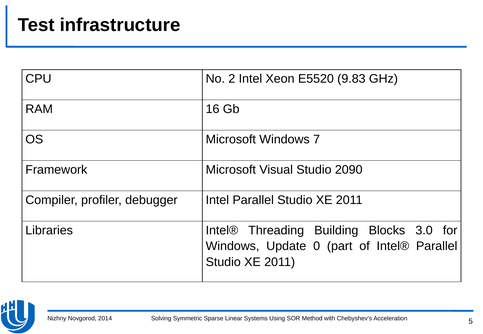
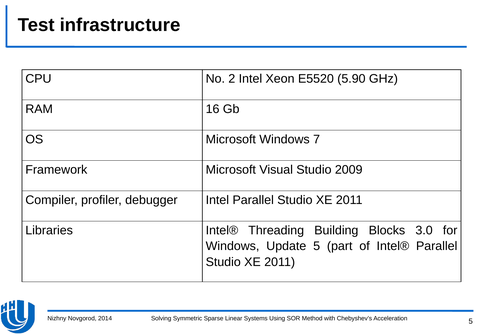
9.83: 9.83 -> 5.90 (351, 79)
2090: 2090 -> 2009 (349, 170)
Update 0: 0 -> 5 (317, 246)
